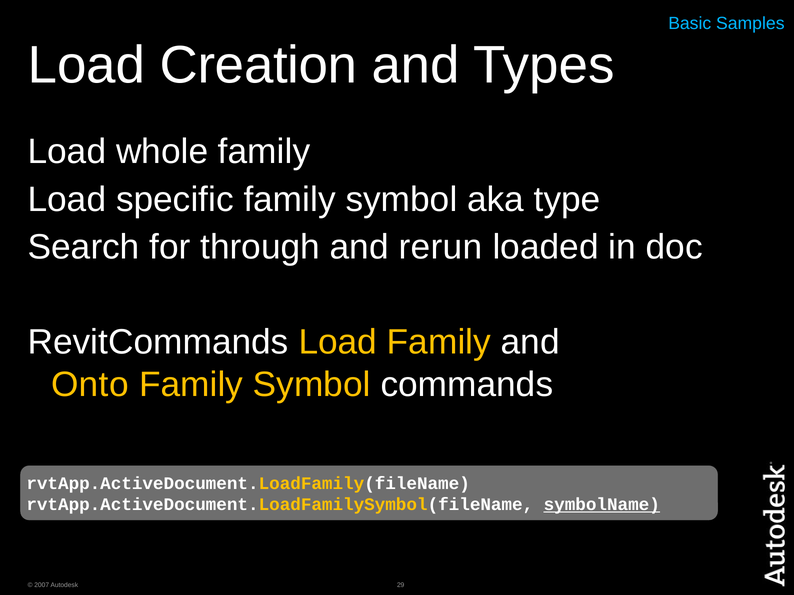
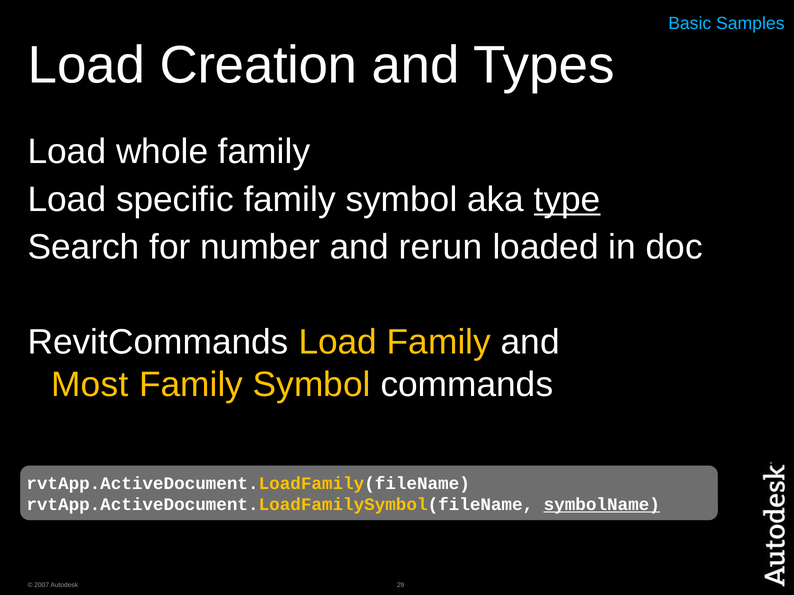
type underline: none -> present (567, 200)
through: through -> number (260, 247)
Onto: Onto -> Most (90, 385)
